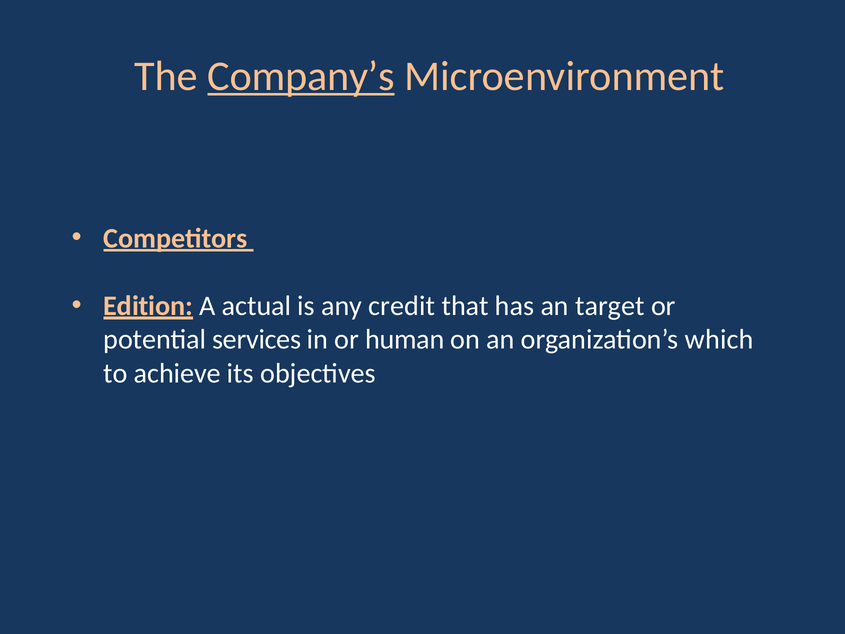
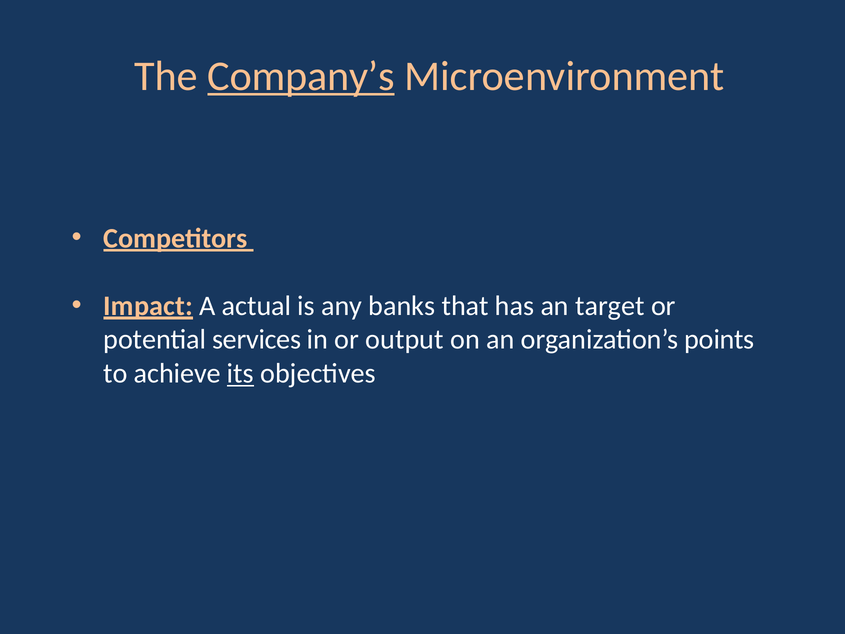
Edition: Edition -> Impact (148, 306)
credit: credit -> banks (402, 306)
human: human -> output (405, 340)
which: which -> points (719, 340)
its underline: none -> present (240, 373)
